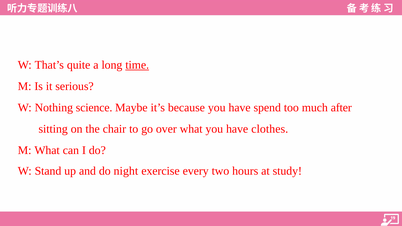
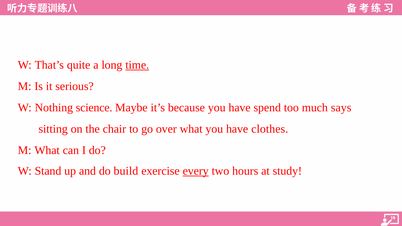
after: after -> says (341, 108)
night: night -> build (126, 171)
every underline: none -> present (196, 171)
